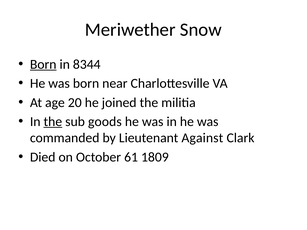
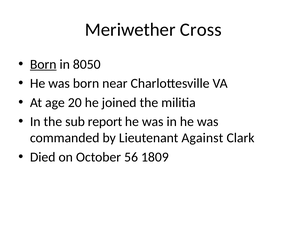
Snow: Snow -> Cross (201, 30)
8344: 8344 -> 8050 (87, 64)
the underline: present -> none (53, 122)
goods: goods -> report (105, 122)
61: 61 -> 56 (131, 157)
